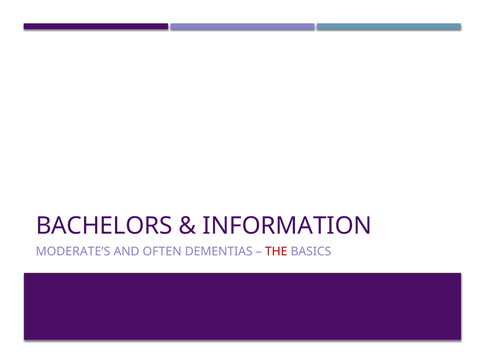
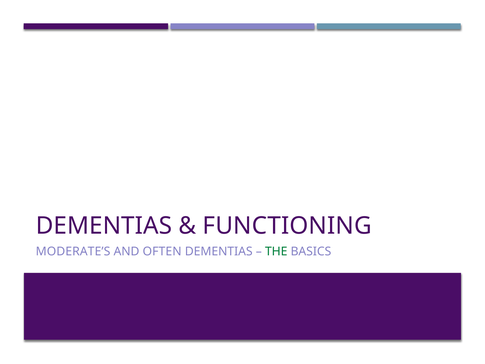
BACHELORS: BACHELORS -> DEMENTIAS (104, 226)
INFORMATION: INFORMATION -> FUNCTIONING (287, 226)
THE colour: red -> green (276, 251)
